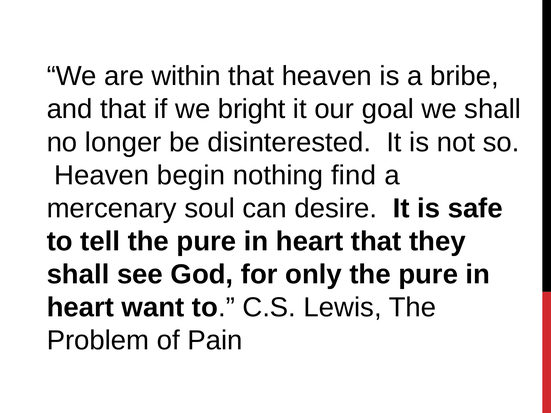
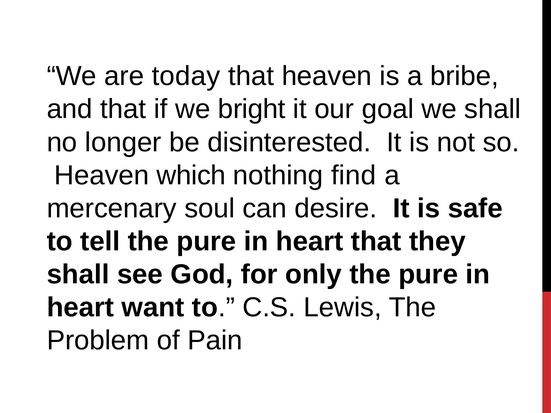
within: within -> today (186, 76)
begin: begin -> which (191, 175)
